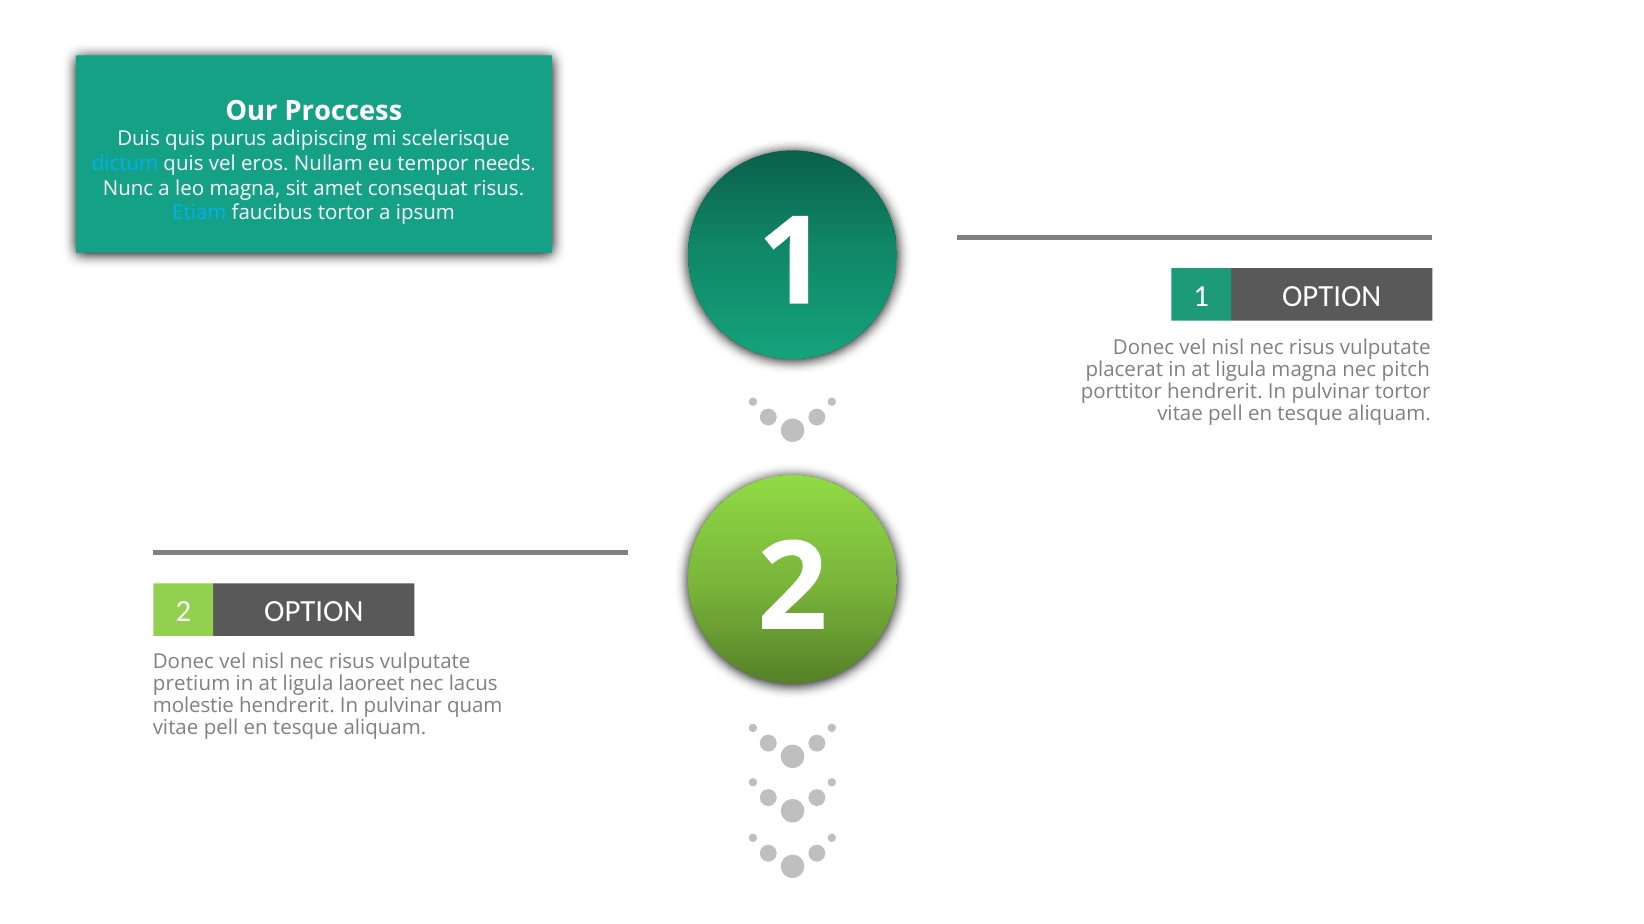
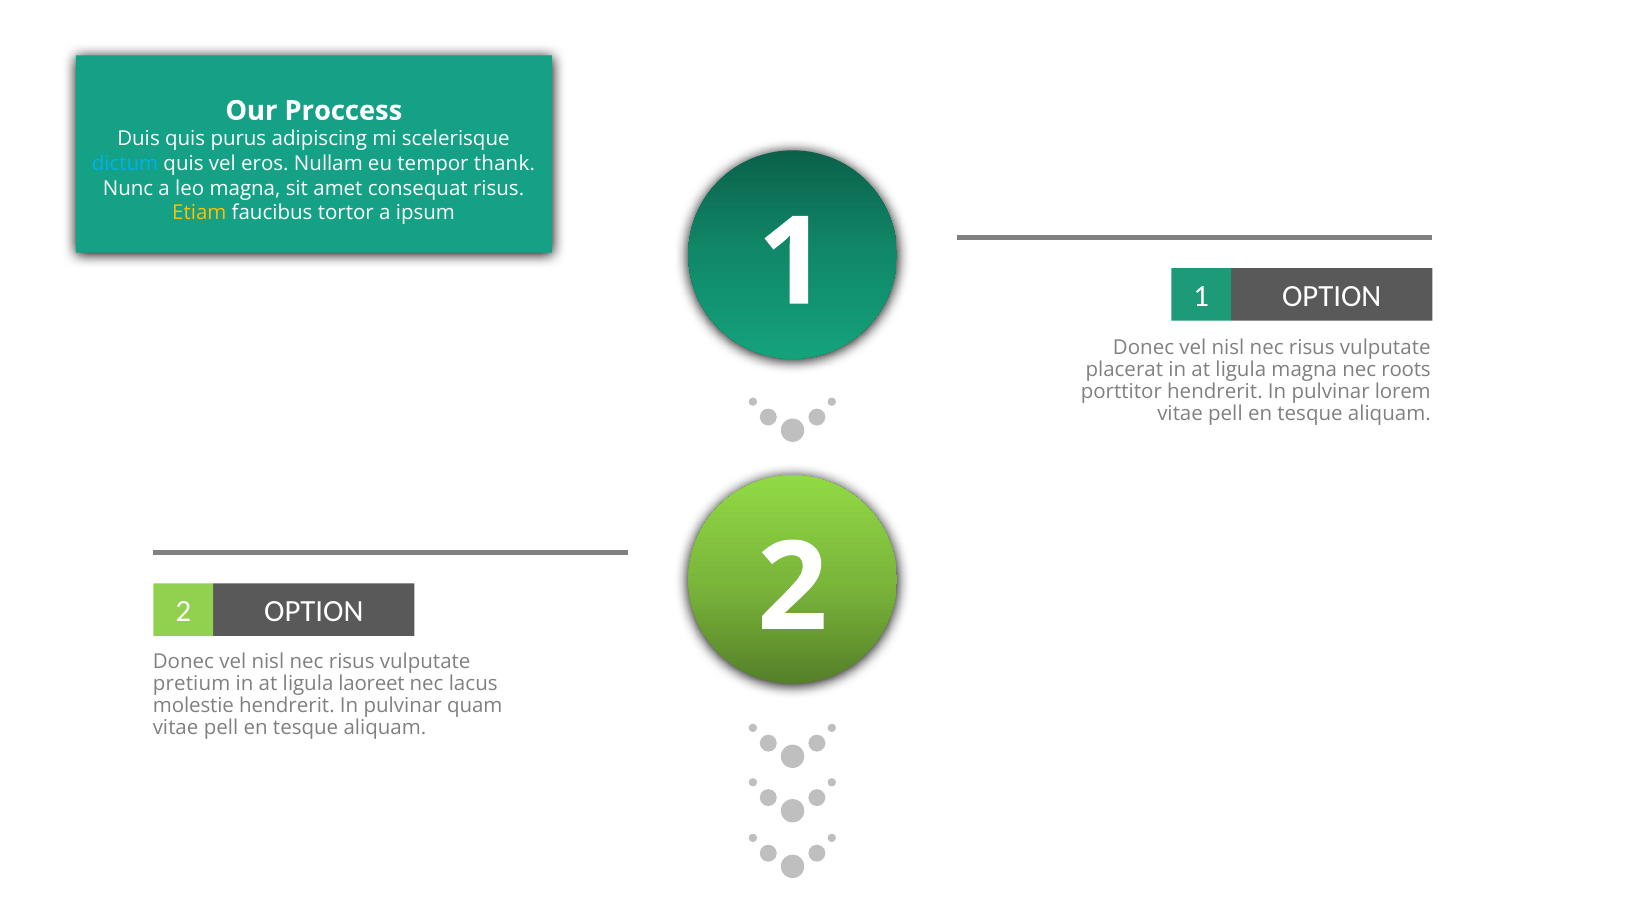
needs: needs -> thank (504, 164)
Etiam colour: light blue -> yellow (199, 213)
pitch: pitch -> roots (1406, 370)
pulvinar tortor: tortor -> lorem (1403, 392)
